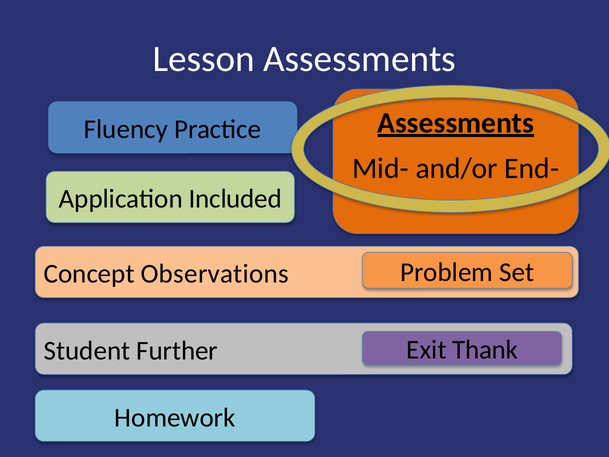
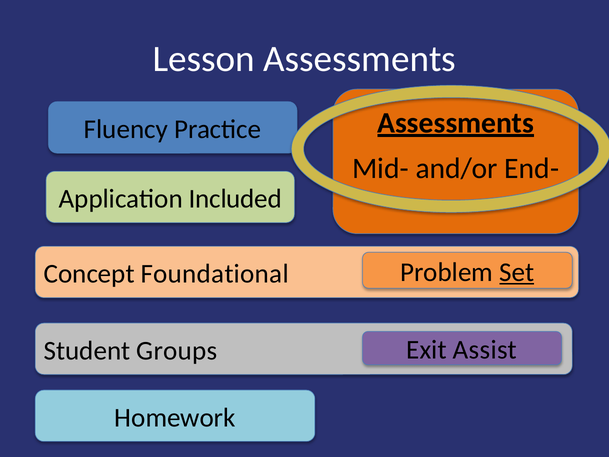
Observations: Observations -> Foundational (215, 274)
Set underline: none -> present (517, 272)
Further: Further -> Groups (177, 350)
Thank: Thank -> Assist (485, 350)
